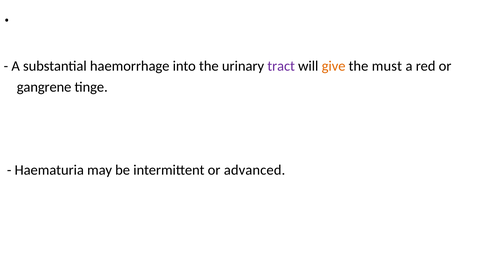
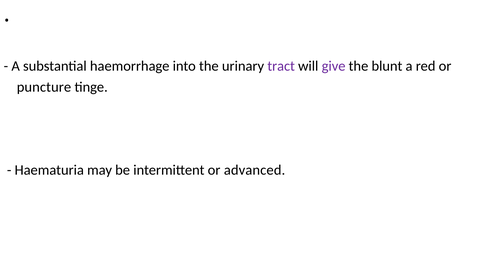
give colour: orange -> purple (334, 66)
must: must -> blunt (387, 66)
gangrene: gangrene -> puncture (44, 87)
